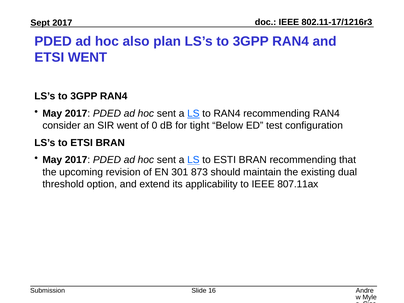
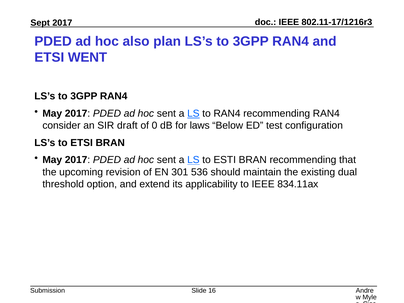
SIR went: went -> draft (127, 126)
tight: tight -> laws (200, 126)
873: 873 -> 536 (199, 172)
807.11ax: 807.11ax -> 834.11ax (298, 184)
